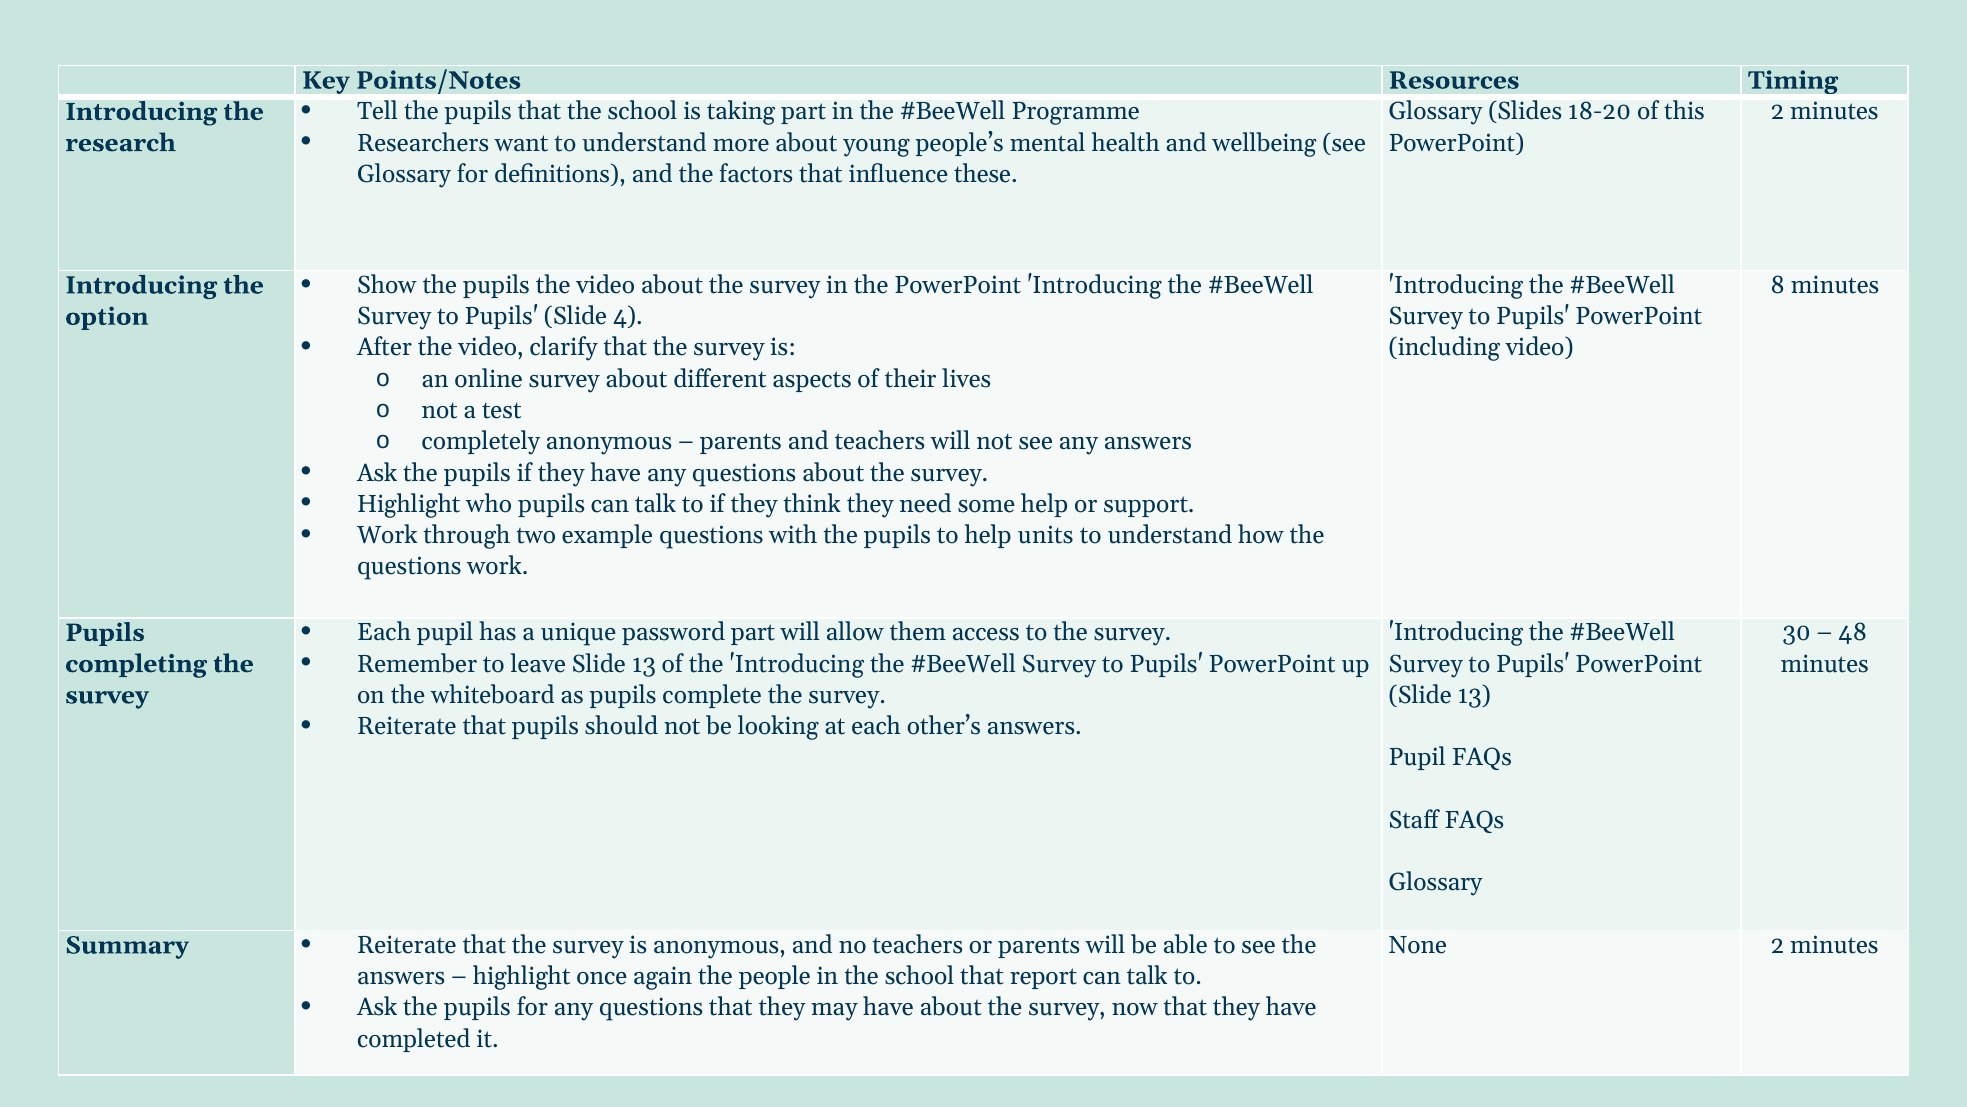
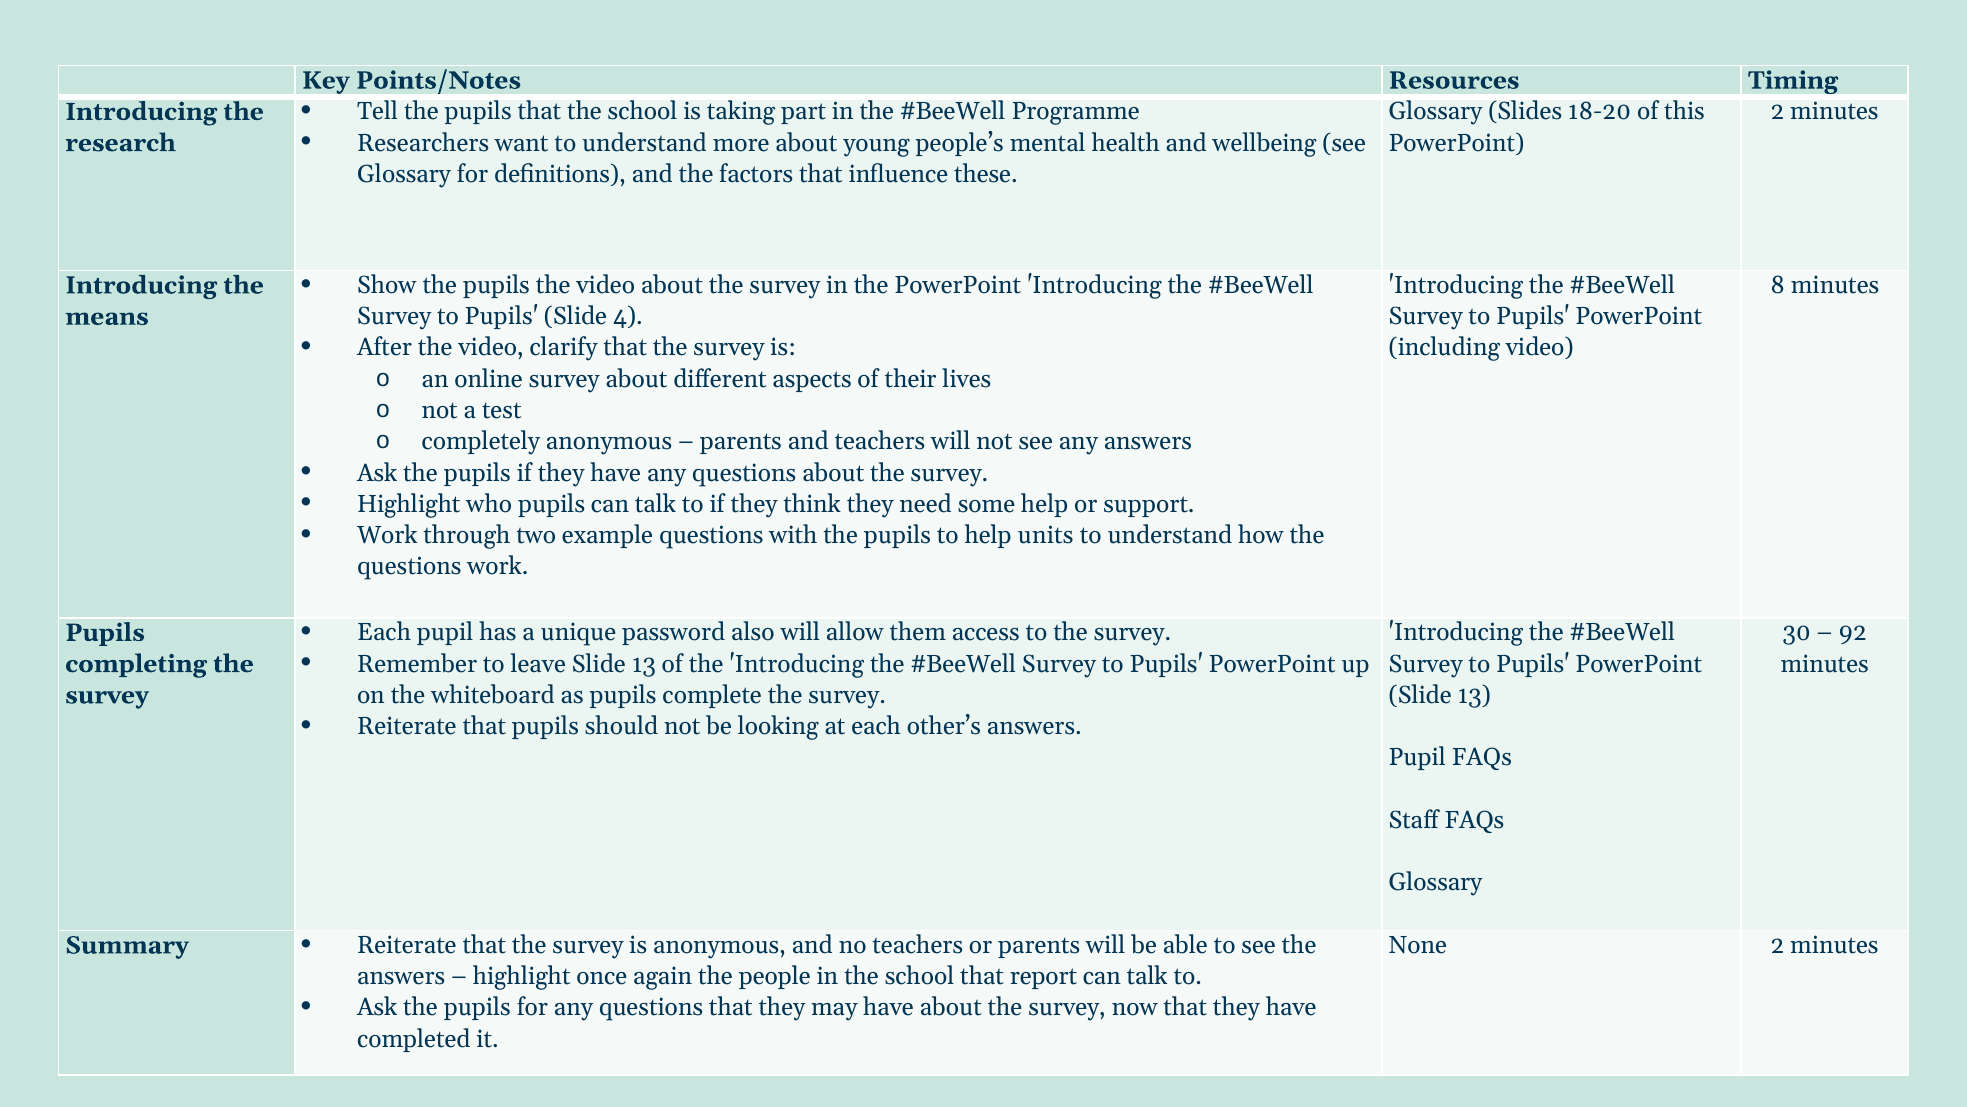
option: option -> means (107, 316)
password part: part -> also (753, 632)
48: 48 -> 92 (1853, 632)
